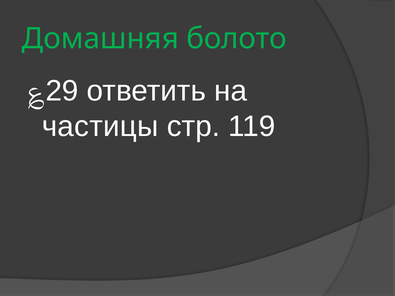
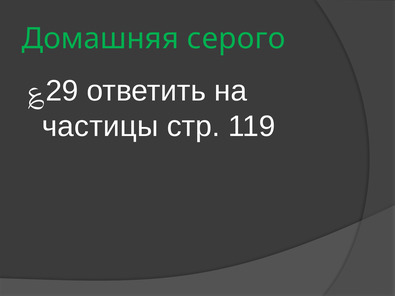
болото: болото -> серого (236, 39)
